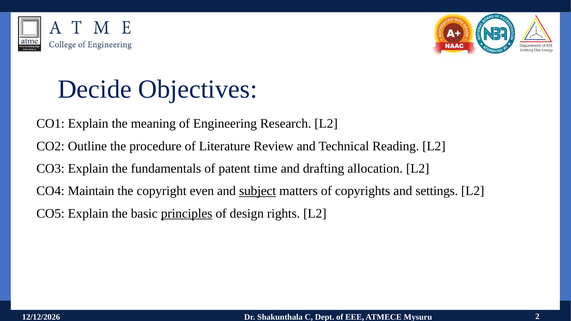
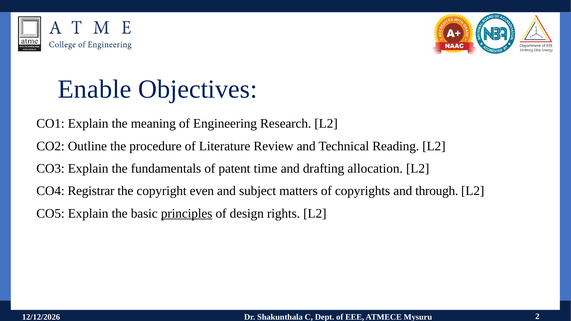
Decide: Decide -> Enable (95, 89)
Maintain: Maintain -> Registrar (91, 191)
subject underline: present -> none (258, 191)
settings: settings -> through (437, 191)
